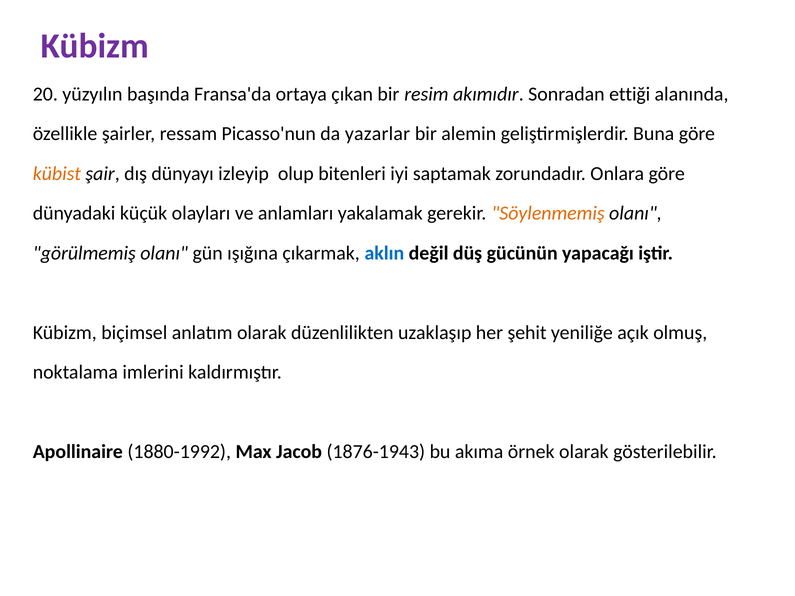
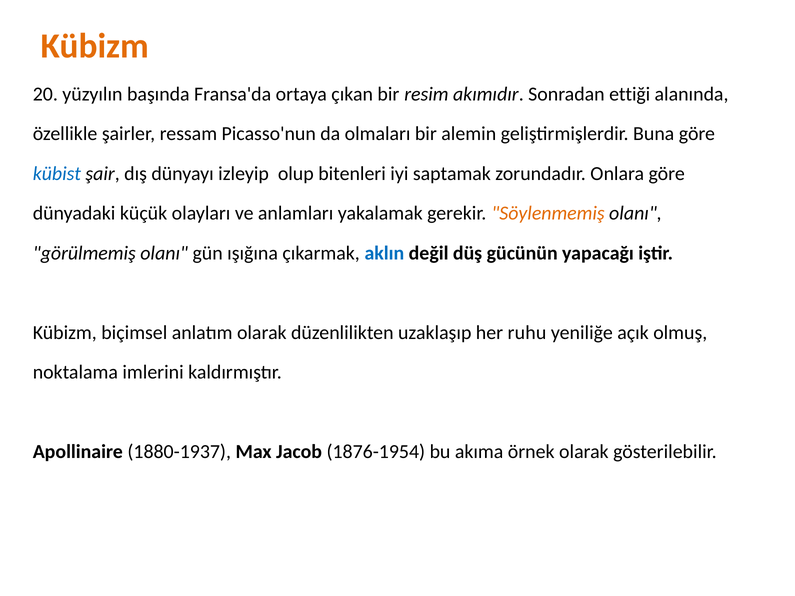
Kübizm colour: purple -> orange (95, 46)
yazarlar: yazarlar -> olmaları (378, 134)
kübist colour: orange -> blue (57, 174)
şehit: şehit -> ruhu (527, 333)
1880-1992: 1880-1992 -> 1880-1937 (179, 452)
1876-1943: 1876-1943 -> 1876-1954 (376, 452)
